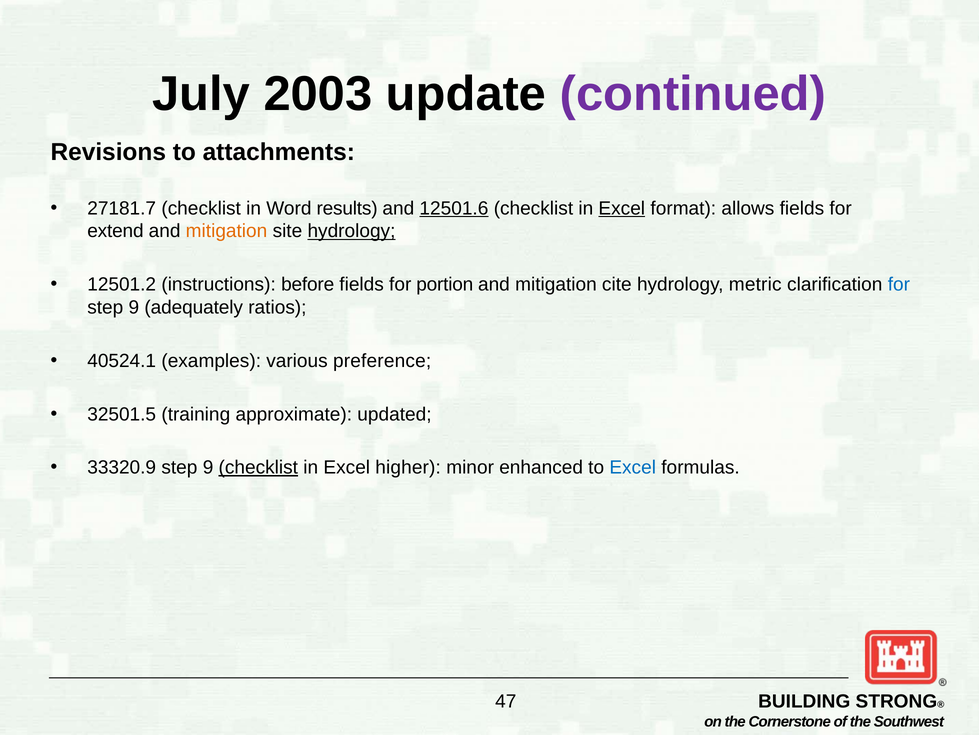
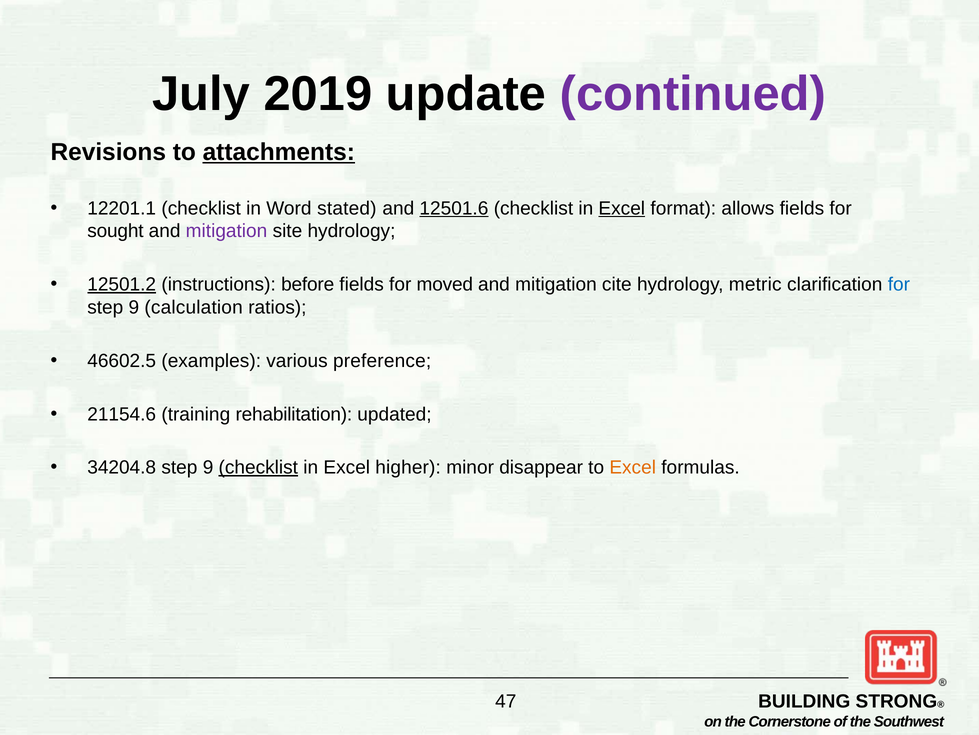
2003: 2003 -> 2019 (318, 94)
attachments underline: none -> present (279, 152)
27181.7: 27181.7 -> 12201.1 (122, 208)
results: results -> stated (347, 208)
extend: extend -> sought (115, 231)
mitigation colour: orange -> purple (227, 231)
hydrology underline: present -> none (351, 231)
12501.2 underline: none -> present (122, 284)
portion: portion -> moved (445, 284)
adequately: adequately -> calculation (194, 307)
40524.1: 40524.1 -> 46602.5 (122, 360)
32501.5: 32501.5 -> 21154.6 (122, 414)
approximate: approximate -> rehabilitation (294, 414)
33320.9: 33320.9 -> 34204.8 (122, 467)
enhanced: enhanced -> disappear (541, 467)
Excel colour: blue -> orange (633, 467)
